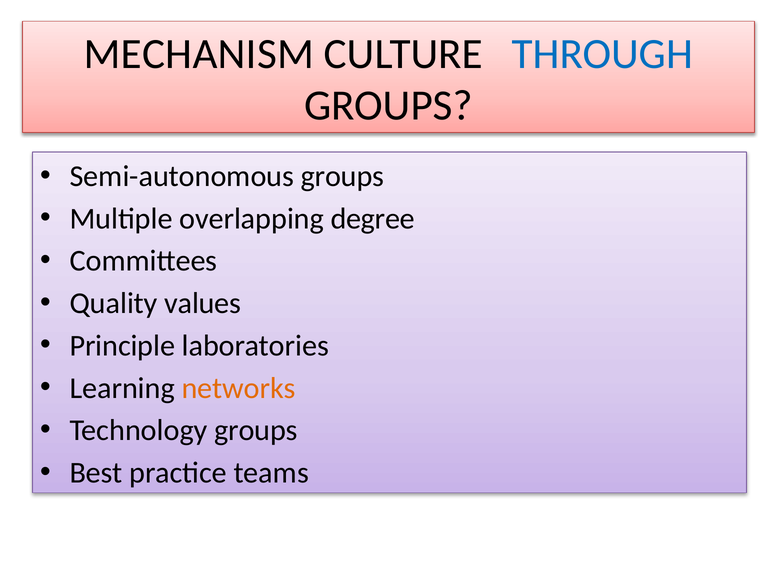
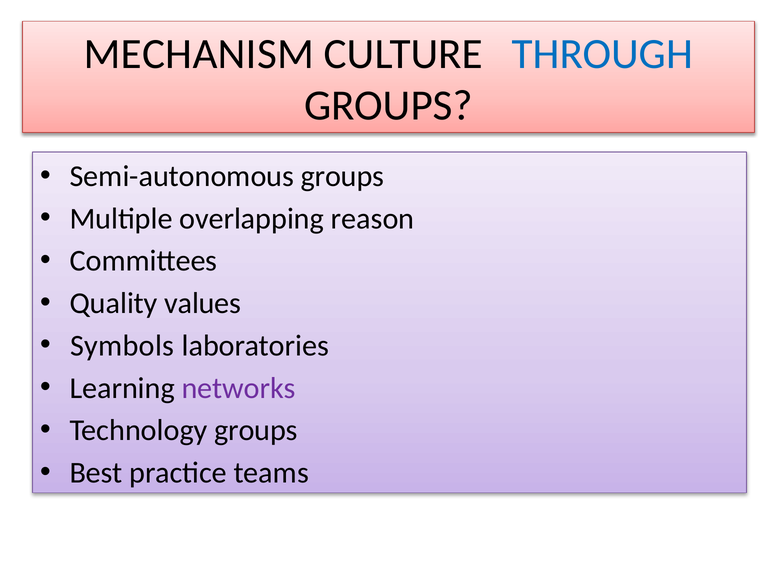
degree: degree -> reason (373, 219)
Principle: Principle -> Symbols (122, 346)
networks colour: orange -> purple (239, 388)
